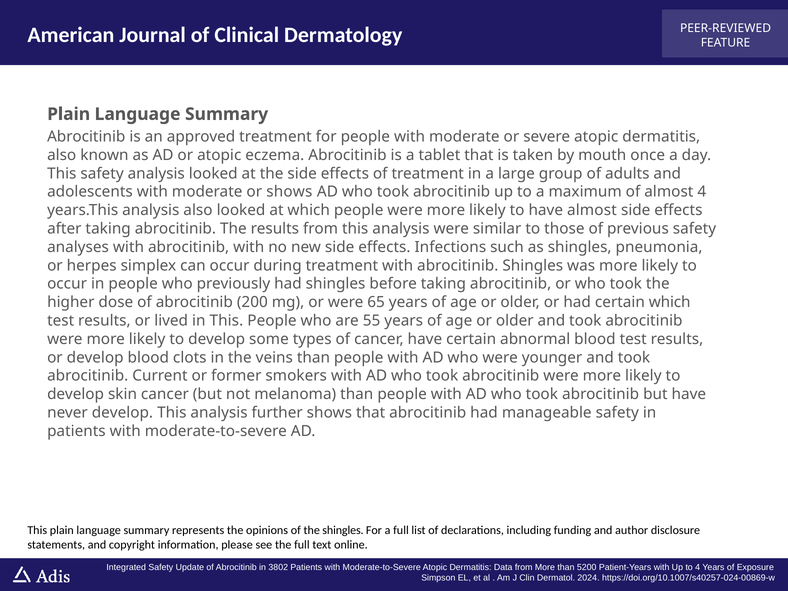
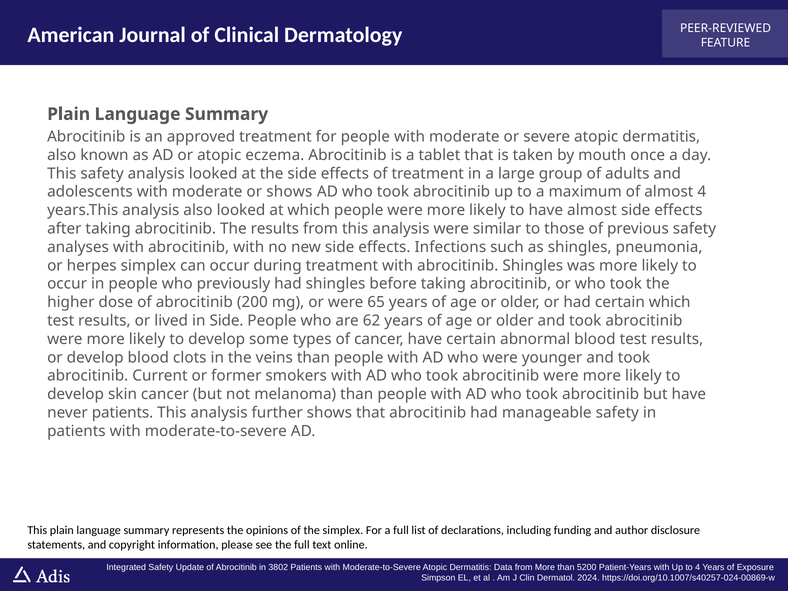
in This: This -> Side (227, 321)
55: 55 -> 62 (372, 321)
never develop: develop -> patients (123, 413)
the shingles: shingles -> simplex (343, 530)
